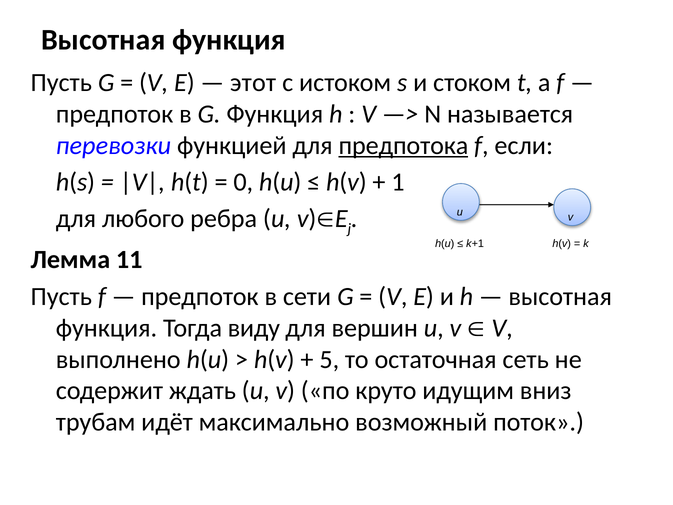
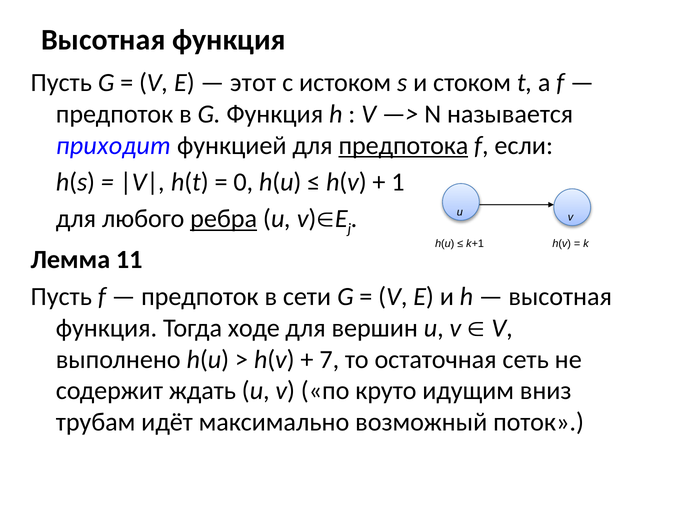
перевозки: перевозки -> приходит (113, 145)
ребра underline: none -> present (224, 219)
виду: виду -> ходе (254, 328)
5: 5 -> 7 (329, 359)
